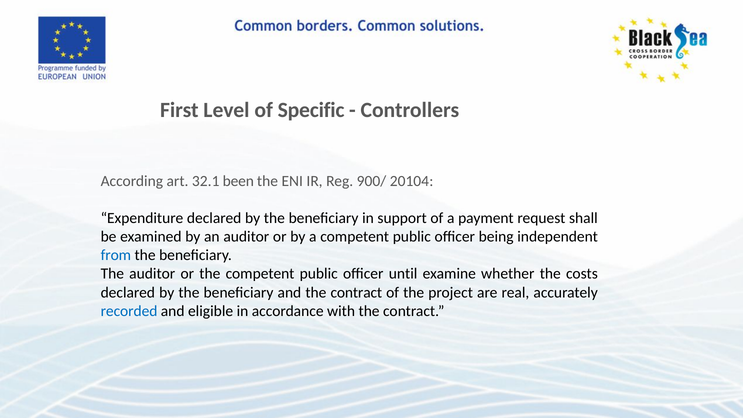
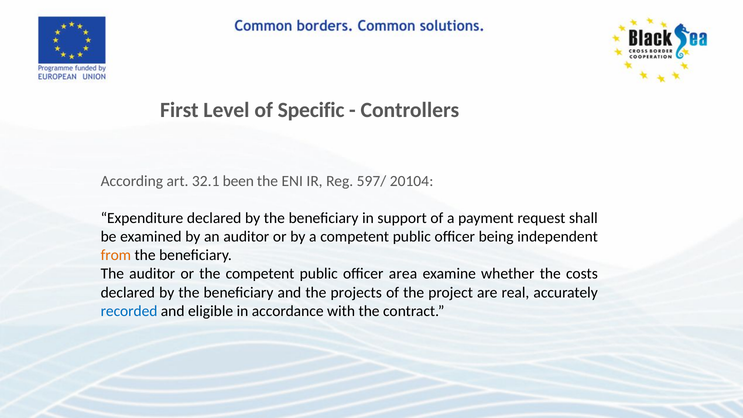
900/: 900/ -> 597/ (371, 181)
from colour: blue -> orange (116, 255)
until: until -> area (403, 274)
and the contract: contract -> projects (356, 292)
